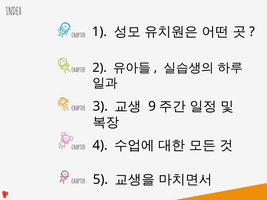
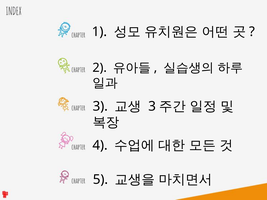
9: 9 -> 3 (152, 106)
